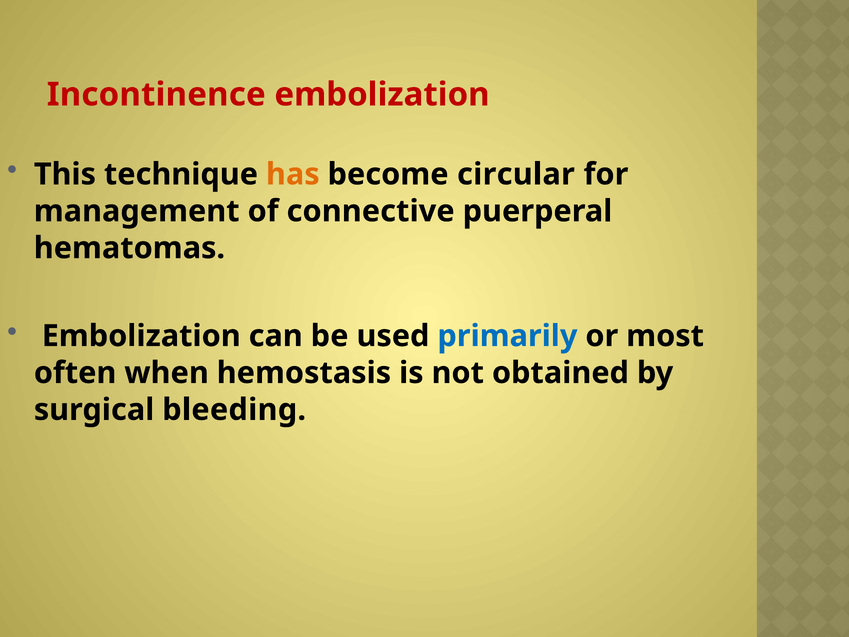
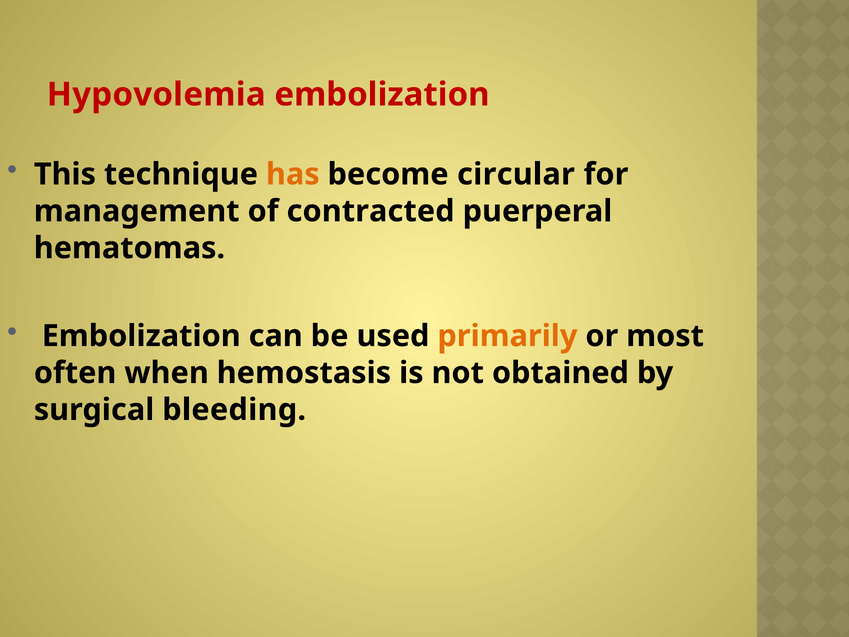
Incontinence: Incontinence -> Hypovolemia (156, 94)
connective: connective -> contracted (371, 211)
primarily colour: blue -> orange (507, 336)
